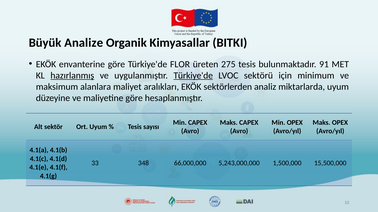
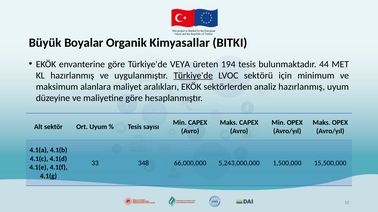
Analize: Analize -> Boyalar (84, 43)
FLOR: FLOR -> VEYA (180, 64)
275: 275 -> 194 (228, 64)
91: 91 -> 44 (324, 64)
hazırlanmış underline: present -> none (72, 76)
analiz miktarlarda: miktarlarda -> hazırlanmış (302, 87)
